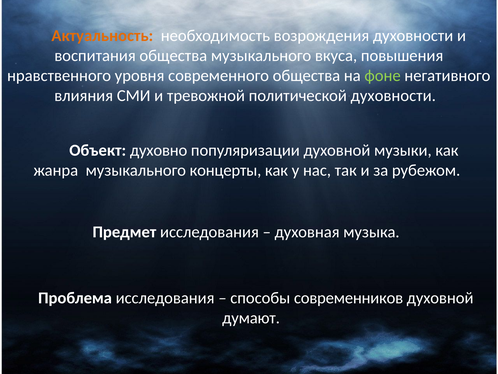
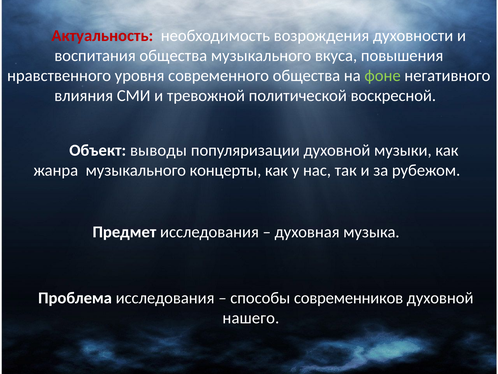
Актуальность colour: orange -> red (102, 36)
политической духовности: духовности -> воскресной (393, 95)
духовно: духовно -> выводы (158, 150)
думают: думают -> нашего (251, 317)
